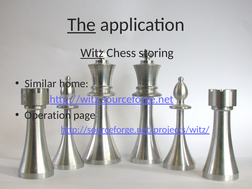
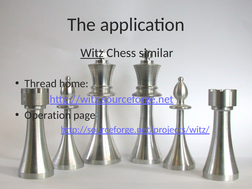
The underline: present -> none (81, 25)
storing: storing -> similar (156, 53)
Similar: Similar -> Thread (41, 84)
